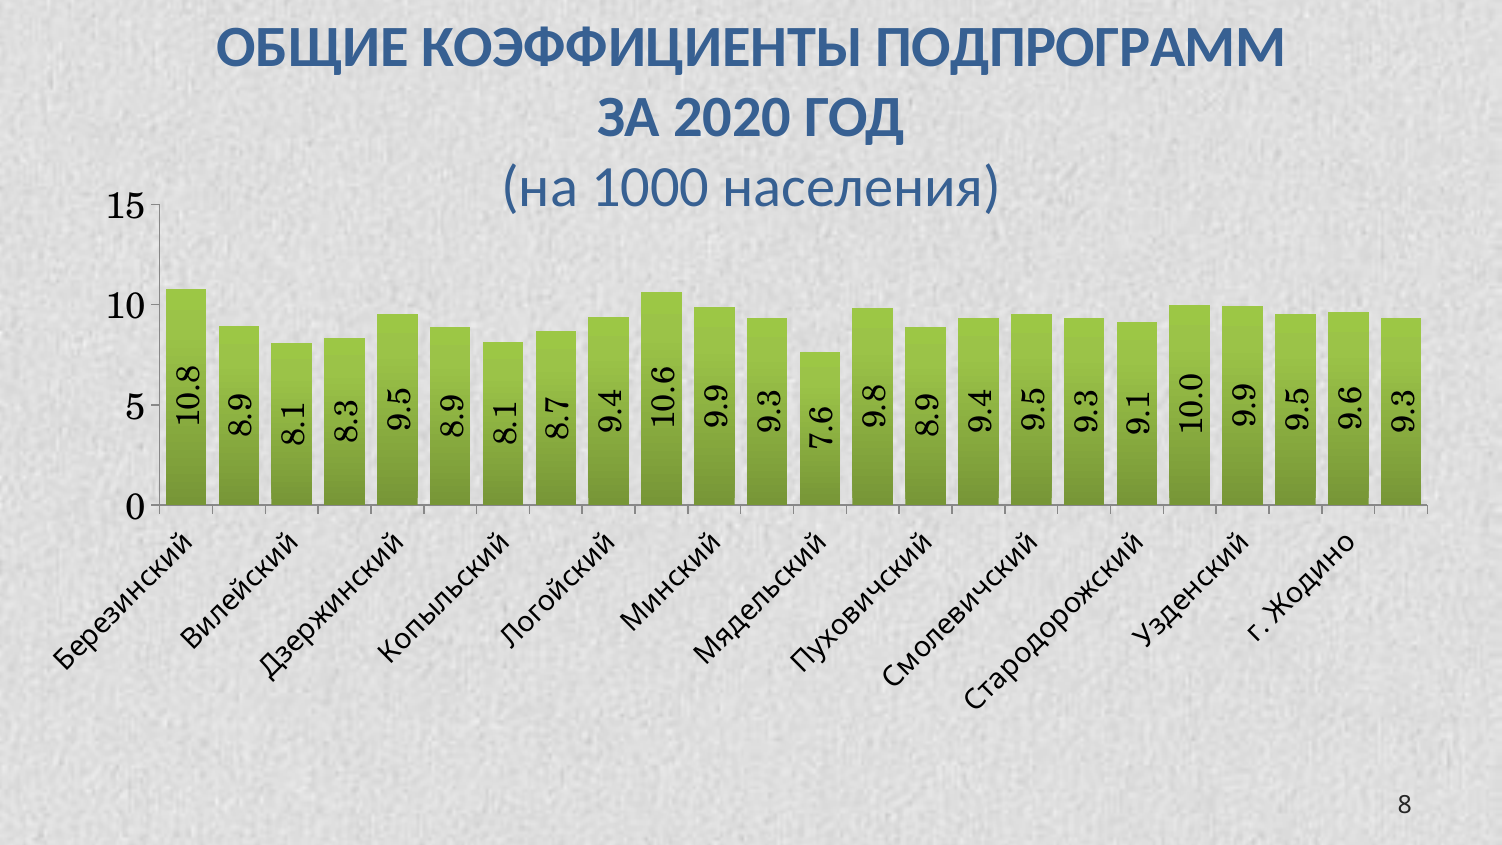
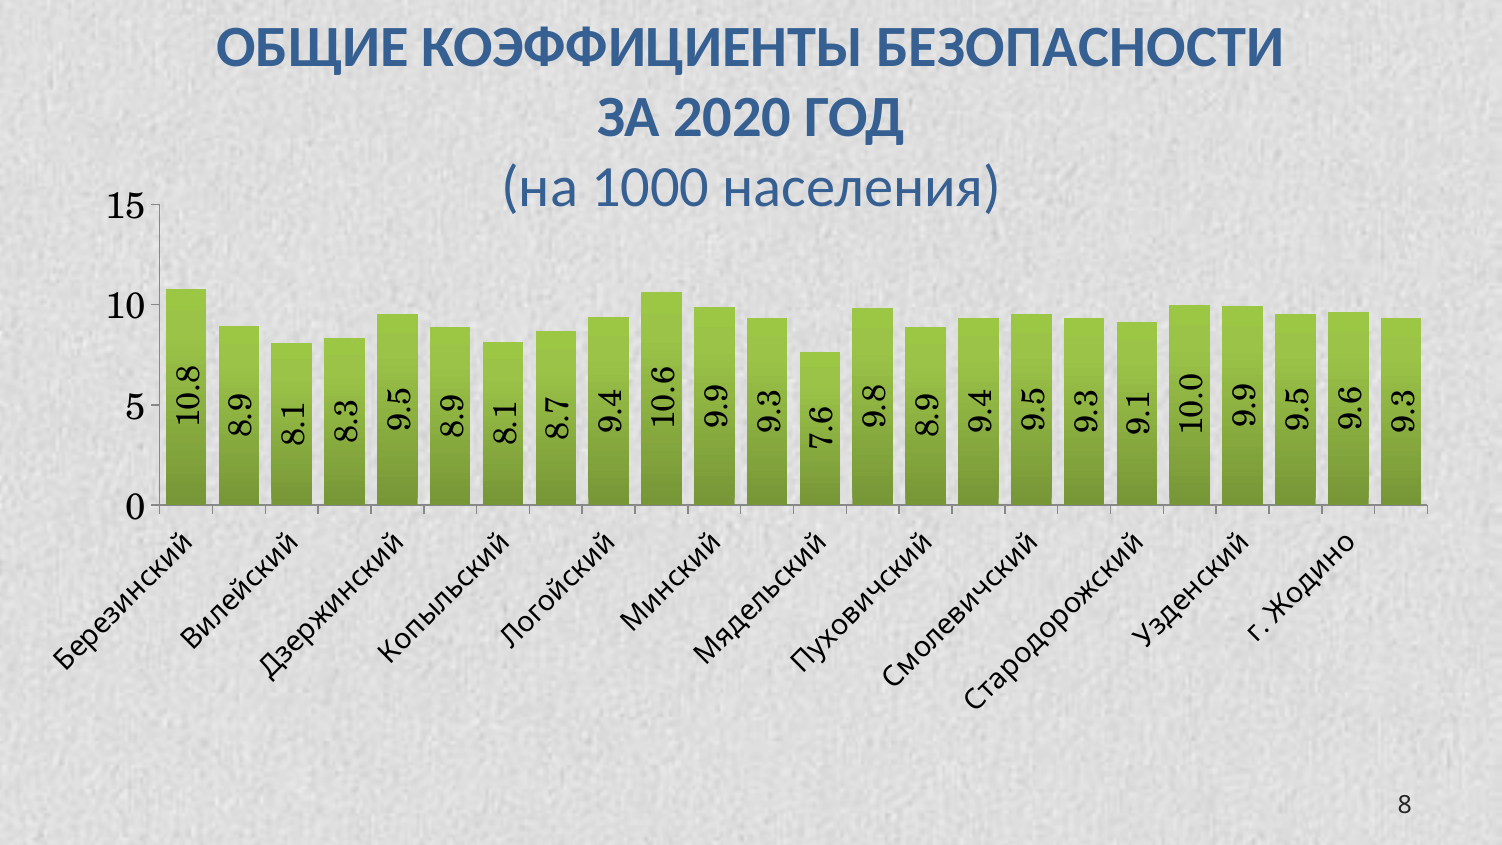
ПОДПРОГРАММ: ПОДПРОГРАММ -> БЕЗОПАСНОСТИ (1081, 47)
